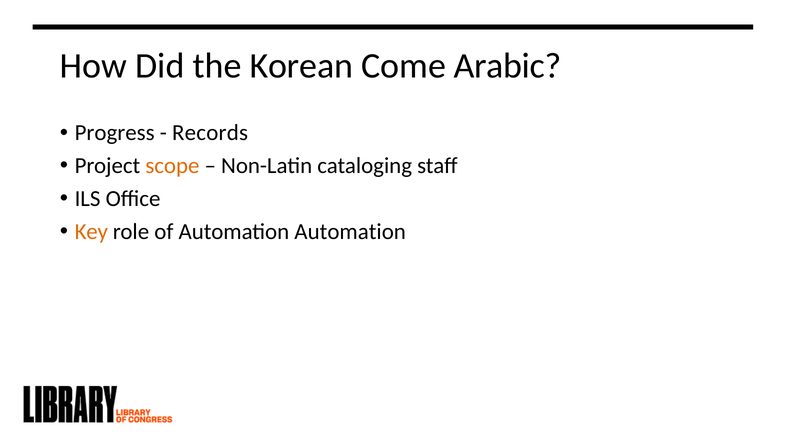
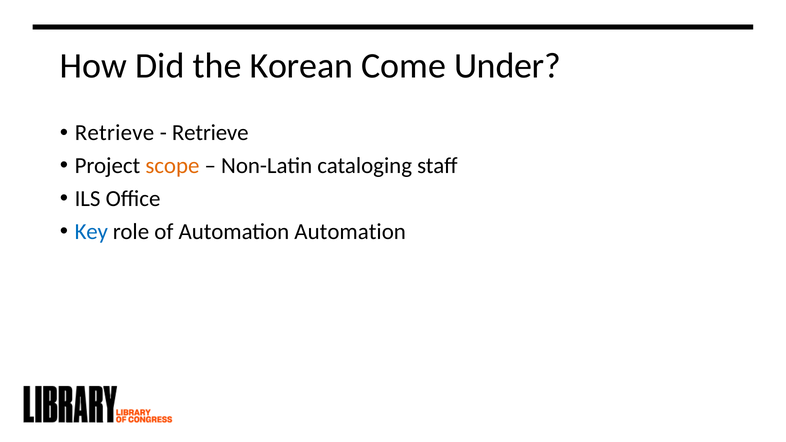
Arabic: Arabic -> Under (507, 66)
Progress: Progress -> Retrieve (115, 133)
Records: Records -> Retrieve (210, 133)
Key colour: orange -> blue (91, 232)
